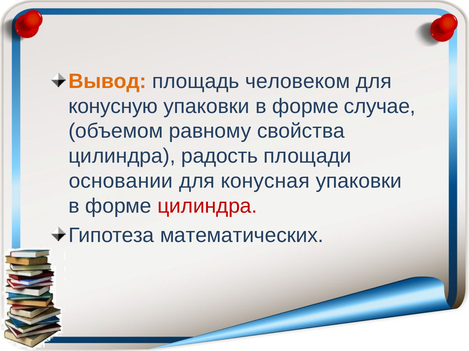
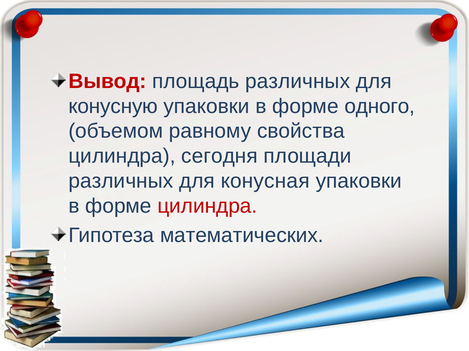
Вывод colour: orange -> red (108, 81)
площадь человеком: человеком -> различных (298, 81)
случае: случае -> одного (380, 106)
радость: радость -> сегодня (220, 156)
основании: основании -> различных (121, 181)
